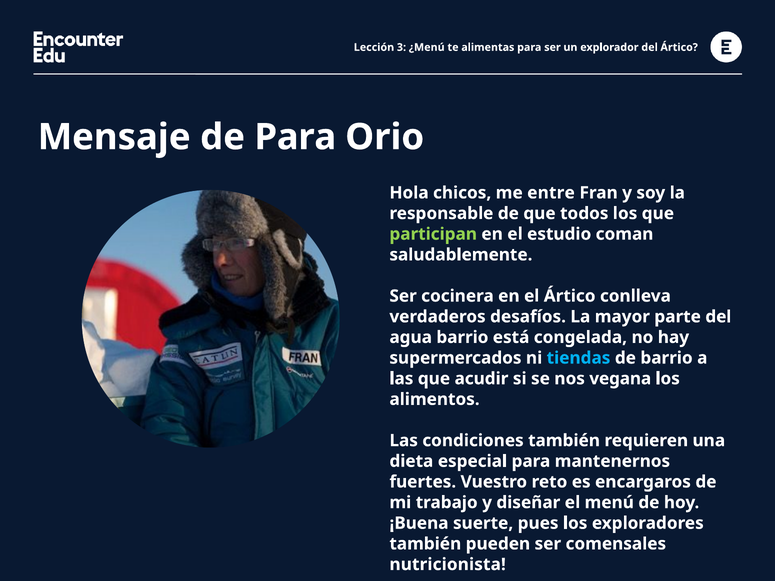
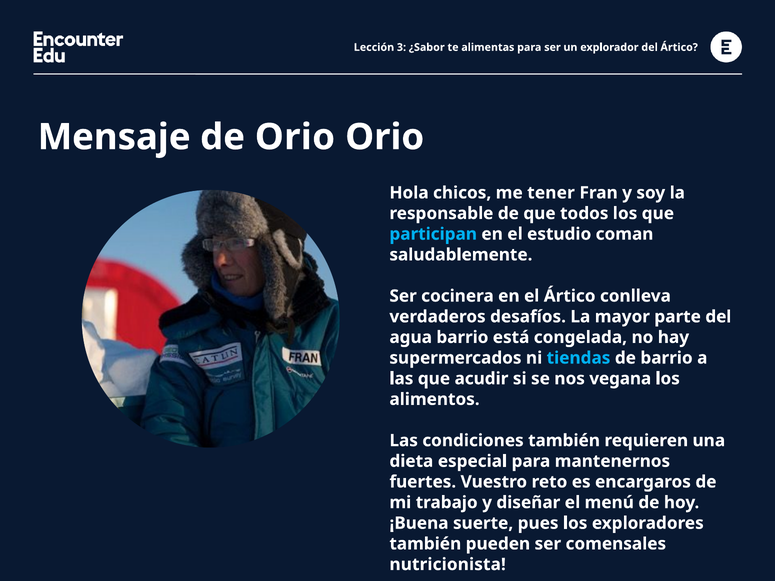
¿Menú: ¿Menú -> ¿Sabor (427, 47)
de Para: Para -> Orio (295, 137)
entre: entre -> tener (551, 193)
participan colour: light green -> light blue (433, 234)
